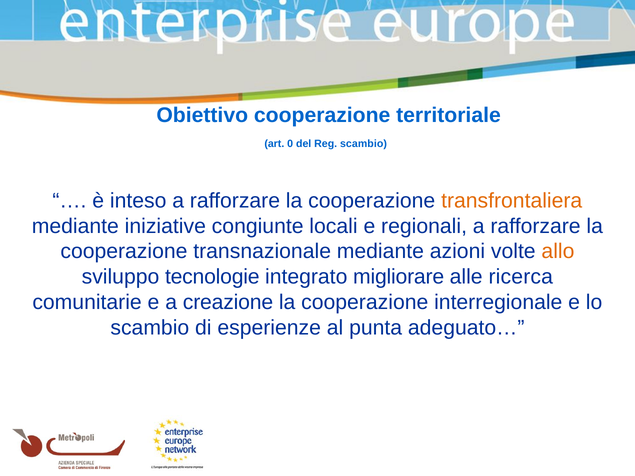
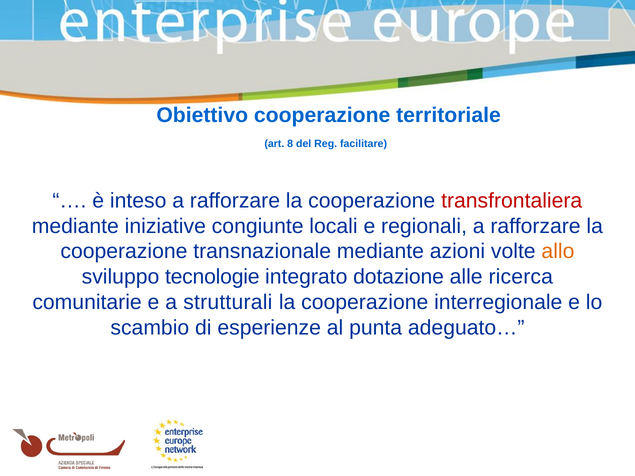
0: 0 -> 8 (290, 144)
Reg scambio: scambio -> facilitare (364, 144)
transfrontaliera colour: orange -> red (512, 201)
migliorare: migliorare -> dotazione (399, 277)
creazione: creazione -> strutturali (228, 302)
